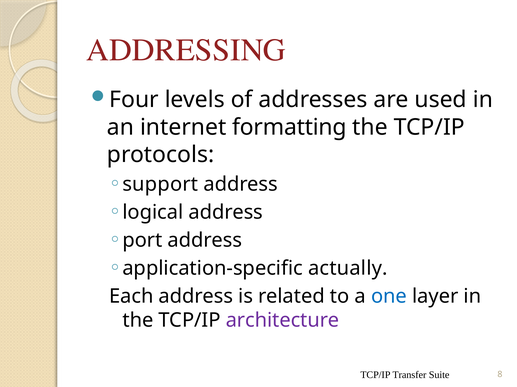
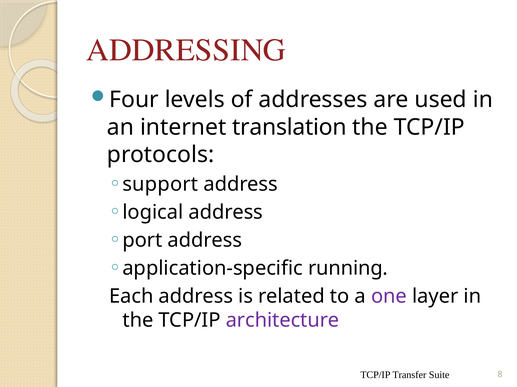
formatting: formatting -> translation (289, 127)
actually: actually -> running (348, 269)
one colour: blue -> purple (389, 297)
